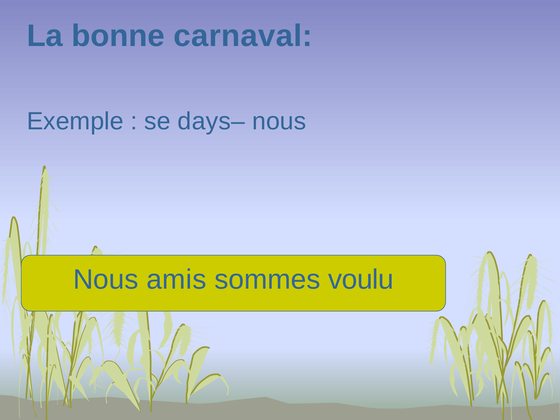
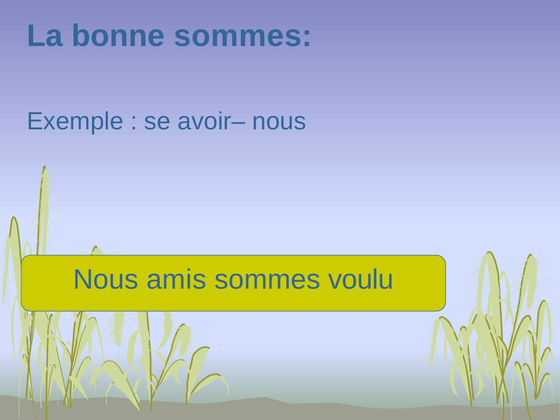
bonne carnaval: carnaval -> sommes (243, 36)
days–: days– -> avoir– (211, 121)
